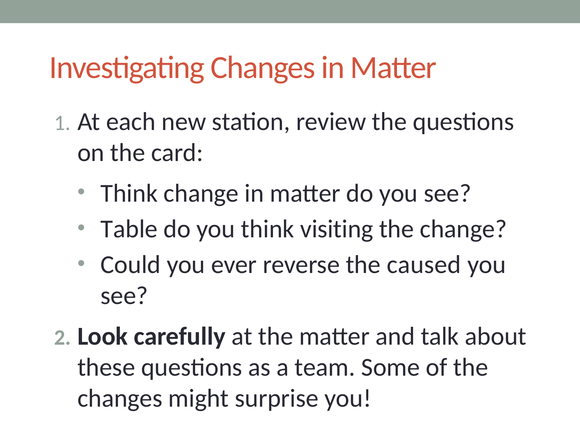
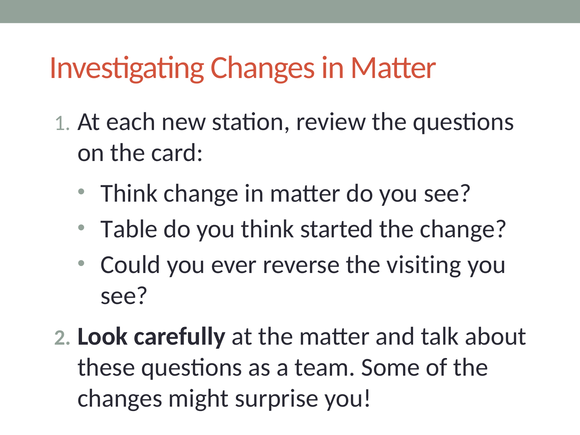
visiting: visiting -> started (337, 229)
caused: caused -> visiting (424, 265)
